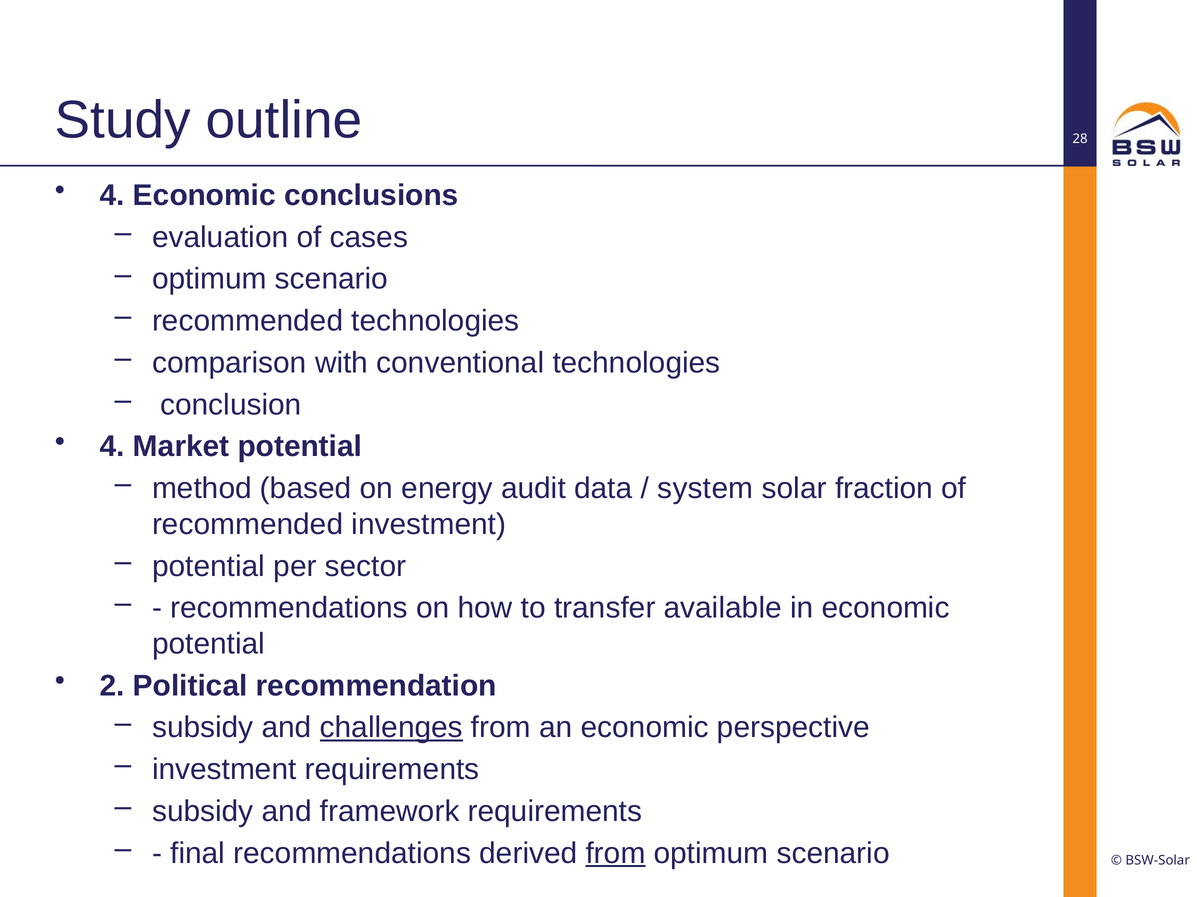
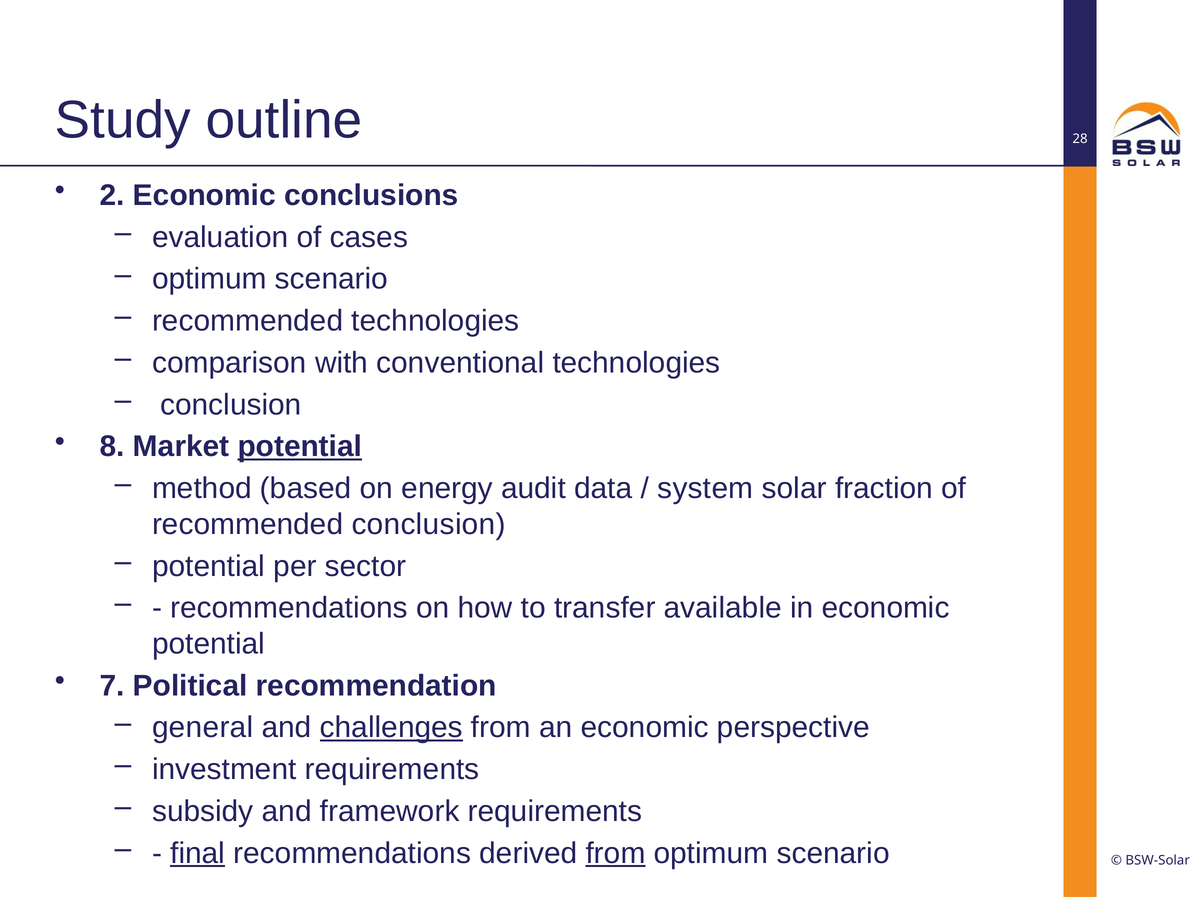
4: 4 -> 2 (112, 196)
4: 4 -> 8 (112, 447)
potential underline: none -> present (300, 447)
recommended investment: investment -> conclusion (429, 525)
2: 2 -> 7 (112, 686)
subsidy: subsidy -> general (203, 728)
final underline: none -> present (198, 854)
